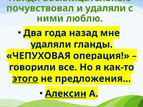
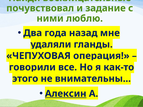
и удаляли: удаляли -> задание (106, 8)
этого underline: present -> none (25, 79)
предложения: предложения -> внимательны (93, 79)
